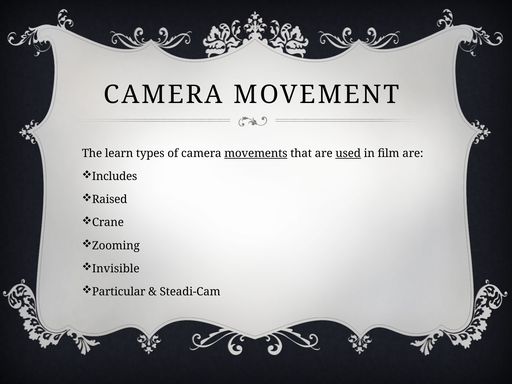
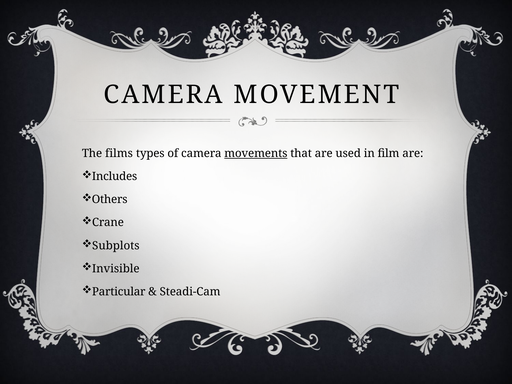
learn: learn -> films (119, 154)
used underline: present -> none (348, 154)
Raised: Raised -> Others (110, 200)
Zooming: Zooming -> Subplots (116, 246)
